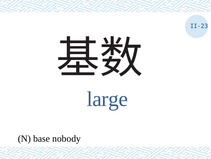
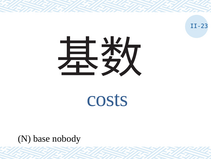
large: large -> costs (107, 99)
